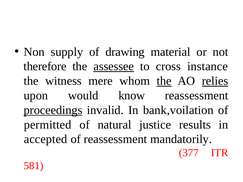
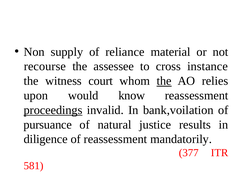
drawing: drawing -> reliance (125, 52)
therefore: therefore -> recourse (45, 66)
assessee underline: present -> none (114, 66)
mere: mere -> court (101, 81)
relies underline: present -> none (215, 81)
permitted: permitted -> pursuance (48, 125)
accepted: accepted -> diligence (46, 139)
